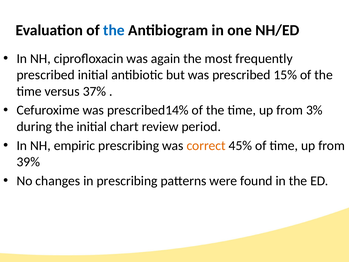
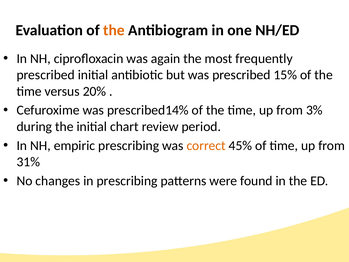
the colour: blue -> orange (114, 30)
37%: 37% -> 20% (94, 91)
39%: 39% -> 31% (28, 162)
